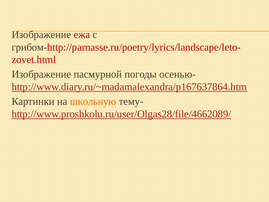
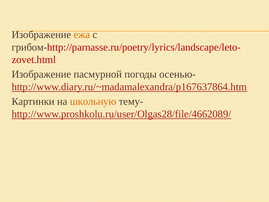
ежа colour: red -> orange (82, 35)
